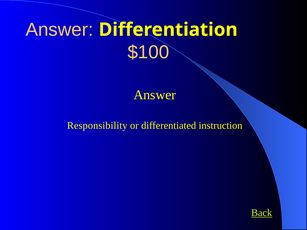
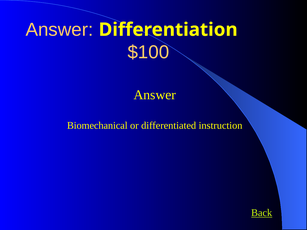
Responsibility: Responsibility -> Biomechanical (97, 126)
